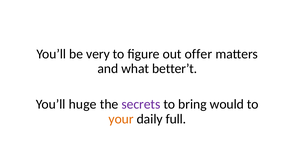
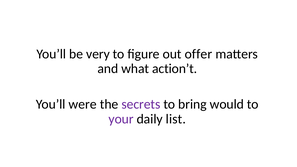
better’t: better’t -> action’t (175, 69)
huge: huge -> were (83, 104)
your colour: orange -> purple (121, 119)
full: full -> list (176, 119)
